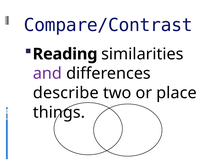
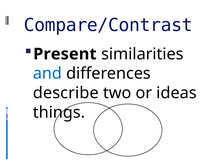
Reading: Reading -> Present (65, 54)
and colour: purple -> blue (47, 73)
place: place -> ideas (176, 93)
